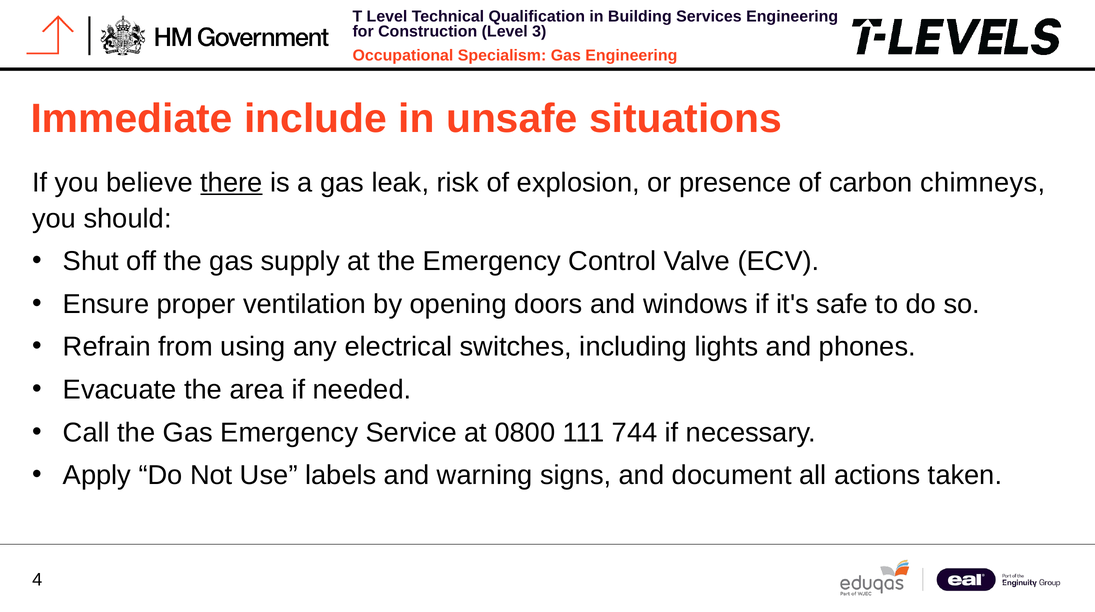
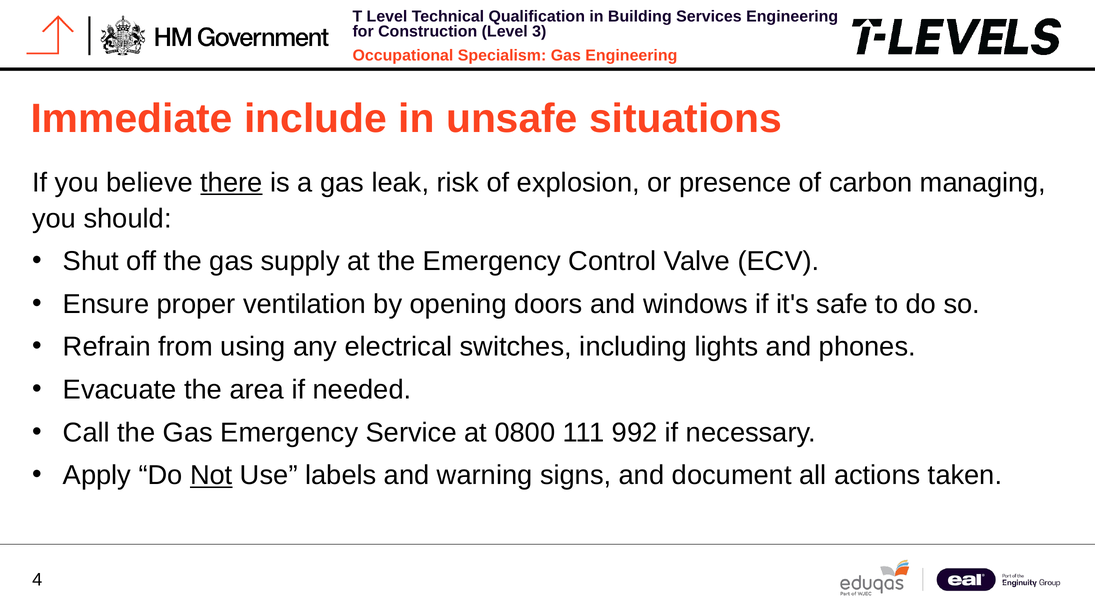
chimneys: chimneys -> managing (983, 183)
744: 744 -> 992 (635, 433)
Not underline: none -> present (211, 475)
